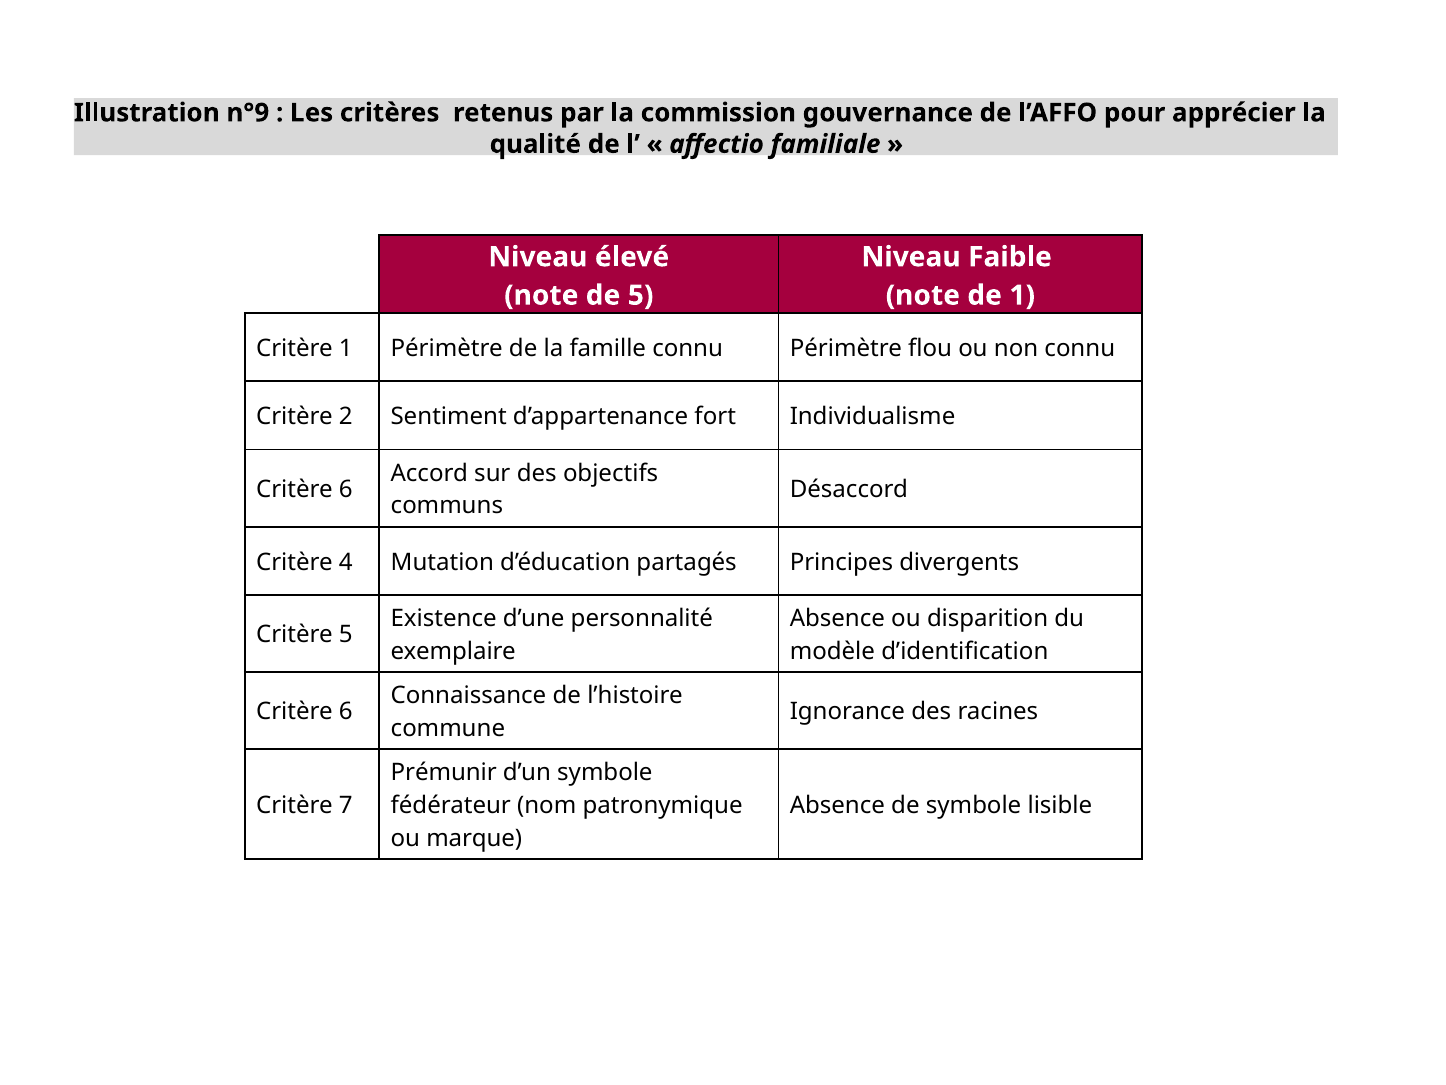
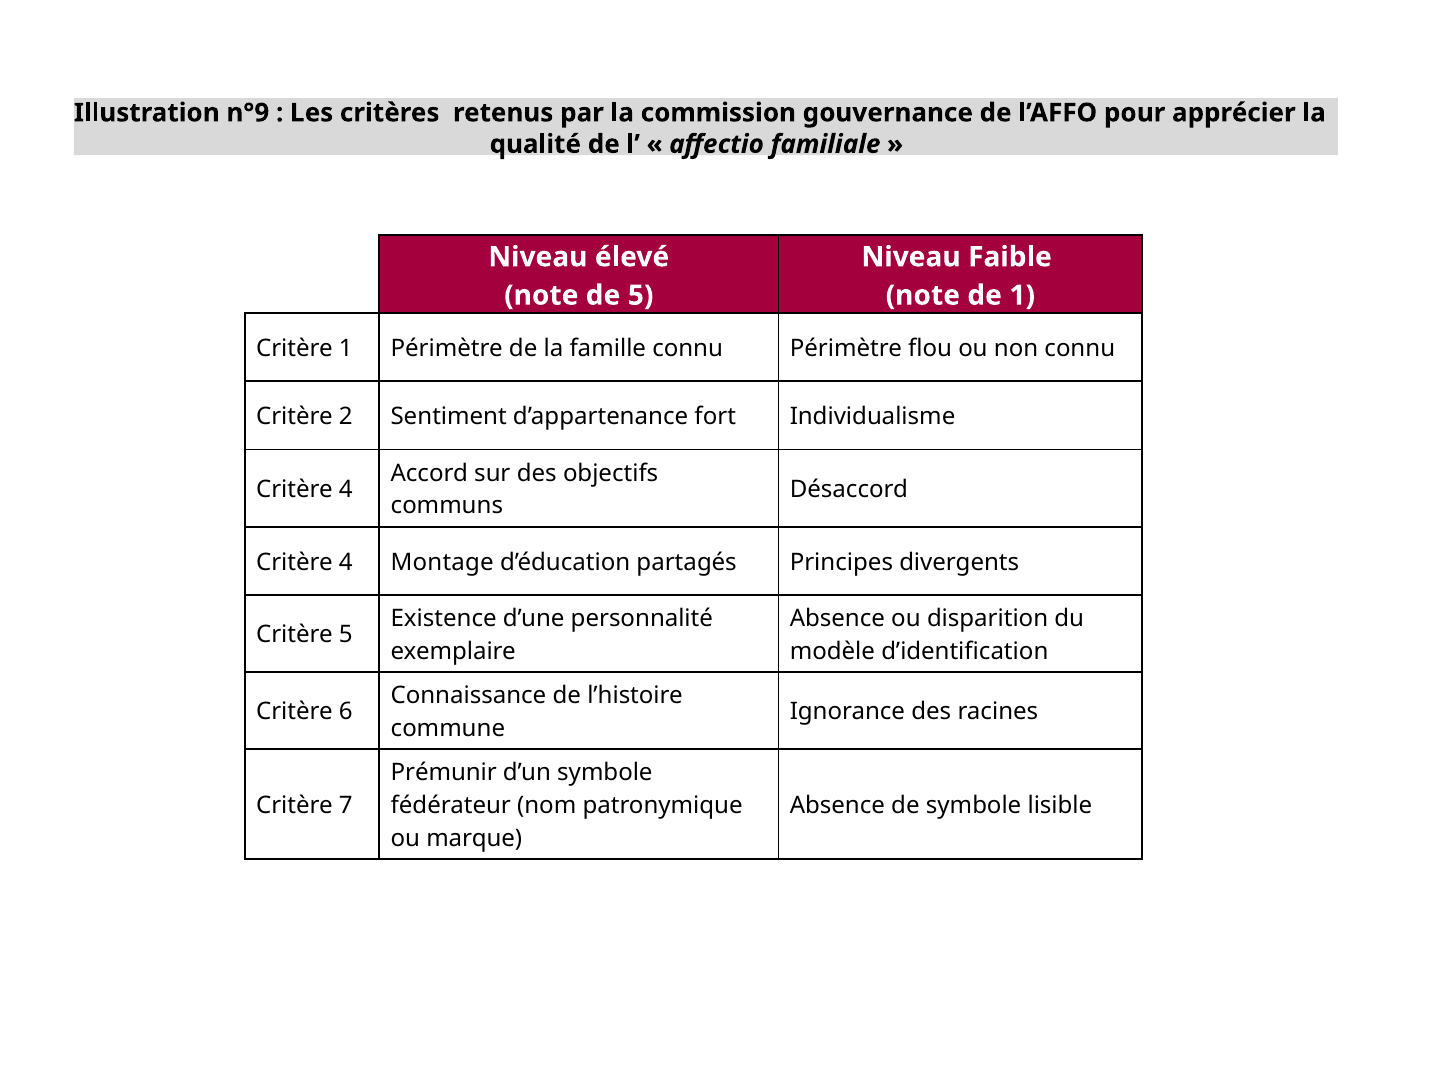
6: 6 -> 4 (346, 489)
Mutation: Mutation -> Montage (442, 562)
